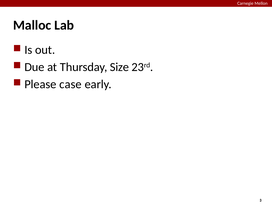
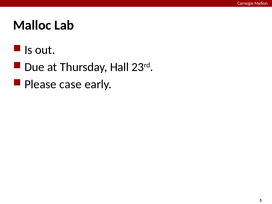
Size: Size -> Hall (119, 67)
